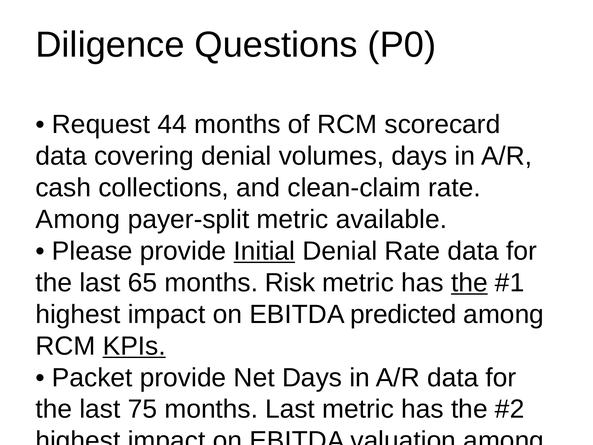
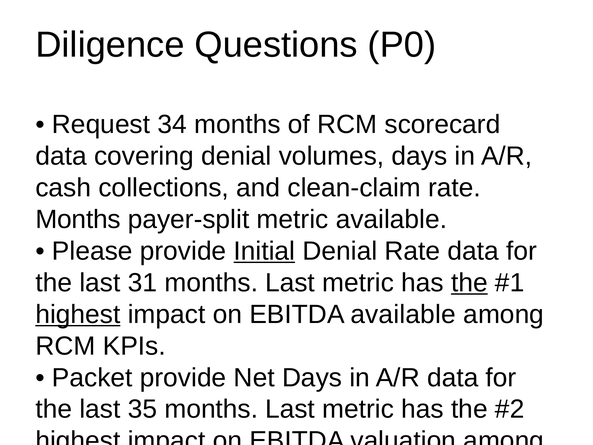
44: 44 -> 34 (172, 124)
Among: Among -> Months (78, 219)
65: 65 -> 31 (142, 283)
Risk: Risk -> Last (290, 283)
highest underline: none -> present (78, 314)
EBITDA predicted: predicted -> available (403, 314)
KPIs underline: present -> none (134, 346)
75: 75 -> 35 (142, 409)
